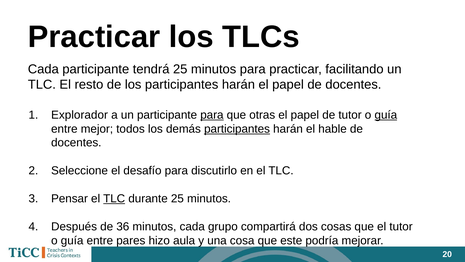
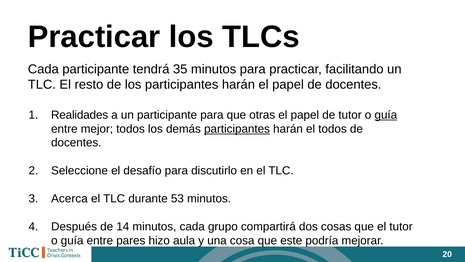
tendrá 25: 25 -> 35 (180, 69)
Explorador: Explorador -> Realidades (80, 115)
para underline: present -> none (212, 115)
el hable: hable -> todos (333, 129)
Pensar: Pensar -> Acerca (69, 198)
TLC underline: present -> none (114, 198)
durante 25: 25 -> 53 (177, 198)
36: 36 -> 14 (123, 226)
